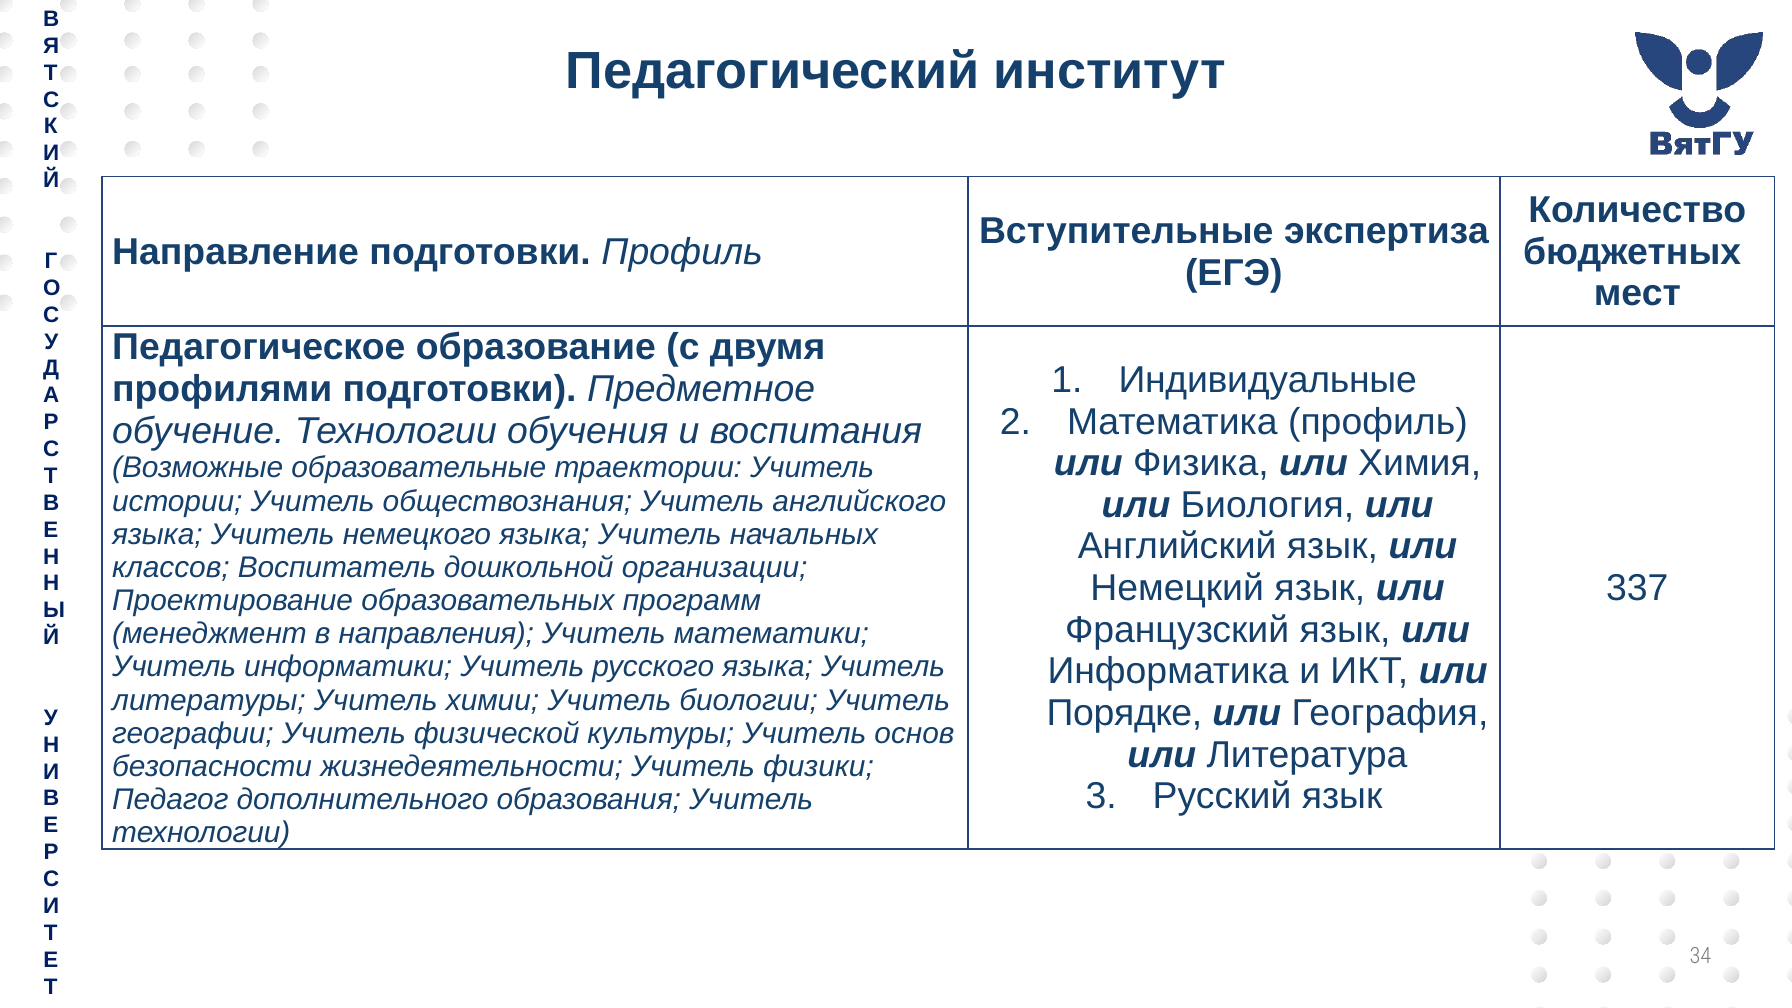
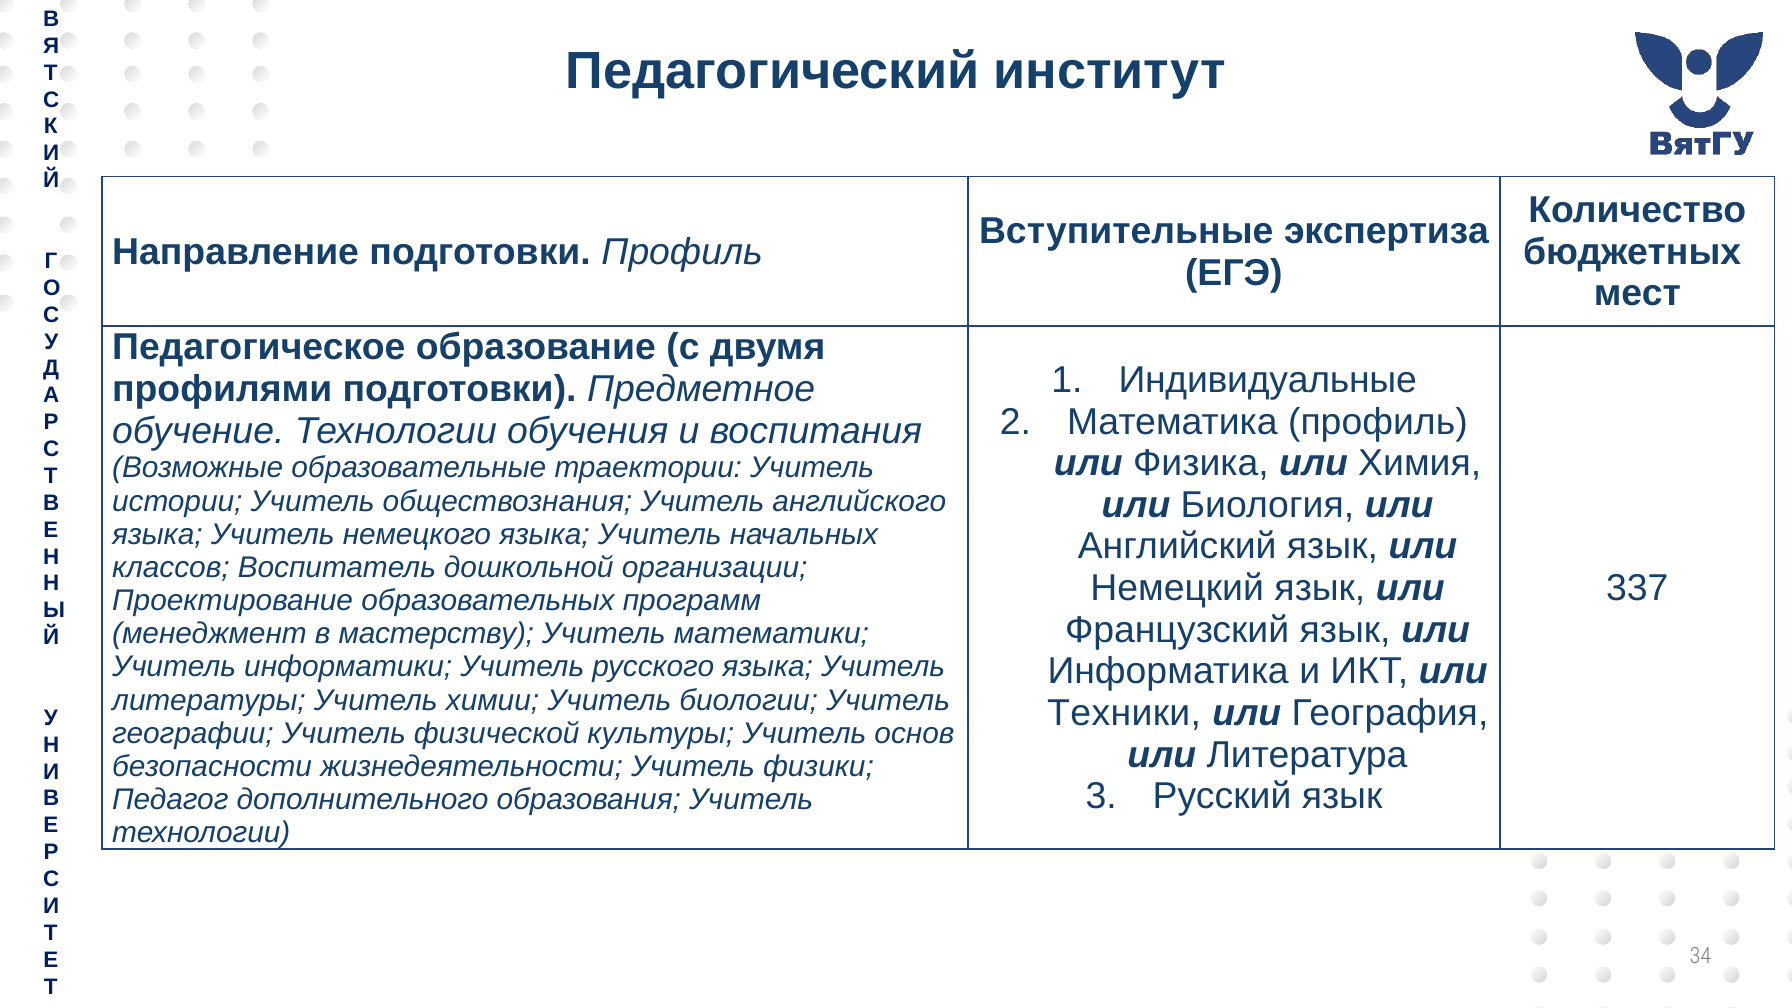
направления: направления -> мастерству (436, 634)
Порядке: Порядке -> Техники (1124, 713)
